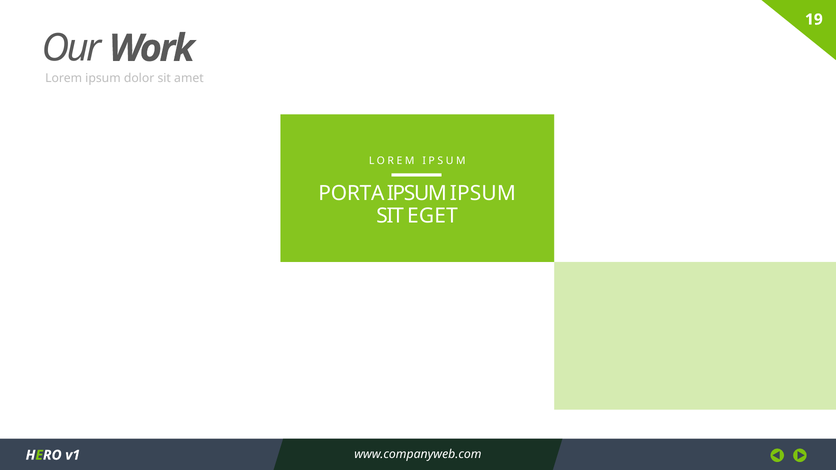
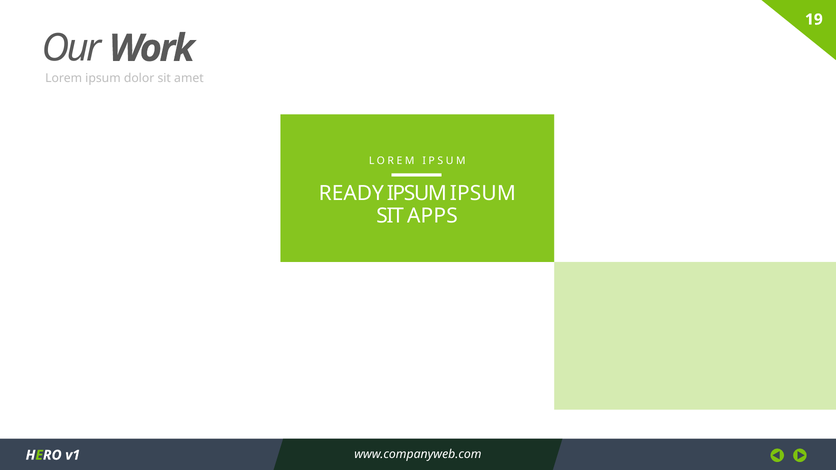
PORTA: PORTA -> READY (351, 193)
EGET: EGET -> APPS (432, 216)
